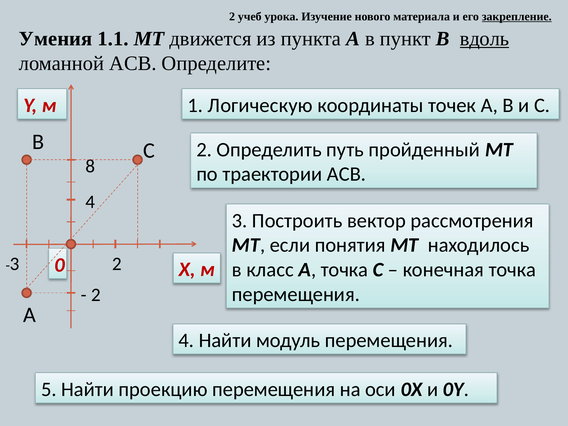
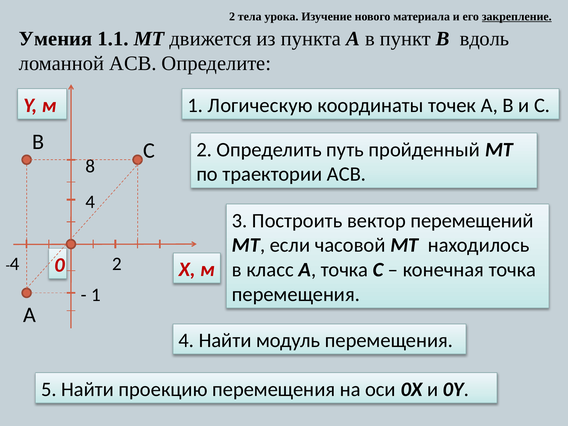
учеб: учеб -> тела (250, 17)
вдоль underline: present -> none (485, 39)
рассмотрения: рассмотрения -> перемещений (472, 221)
понятия: понятия -> часовой (350, 245)
3: 3 -> 4 (15, 264)
2: 2 -> 1 (96, 295)
